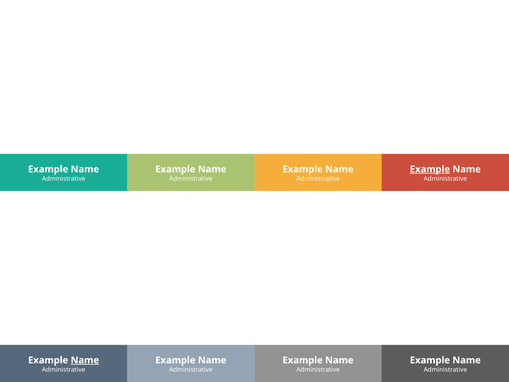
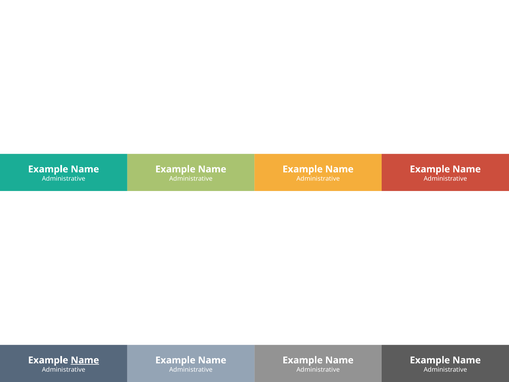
Example underline: present -> none (430, 169)
